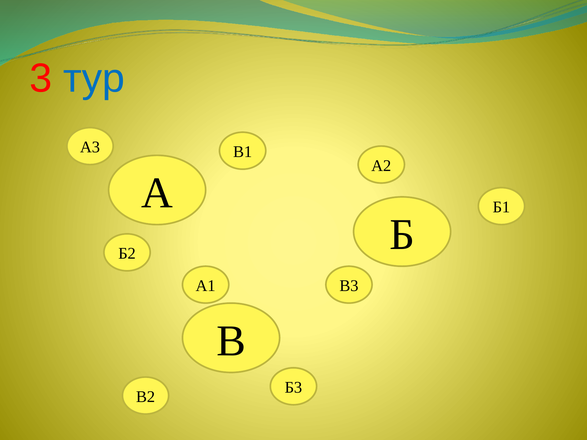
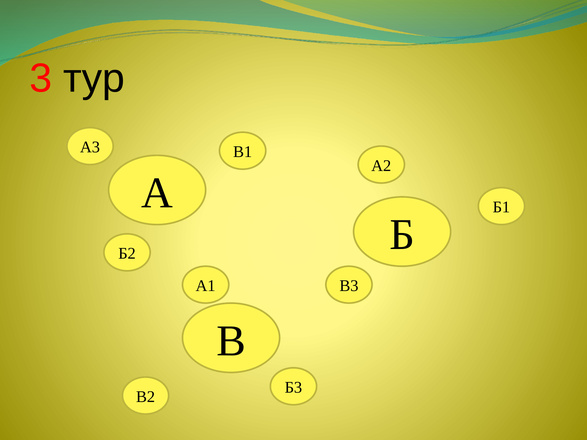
тур colour: blue -> black (94, 78)
